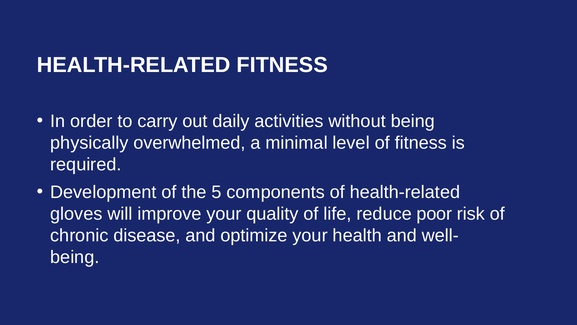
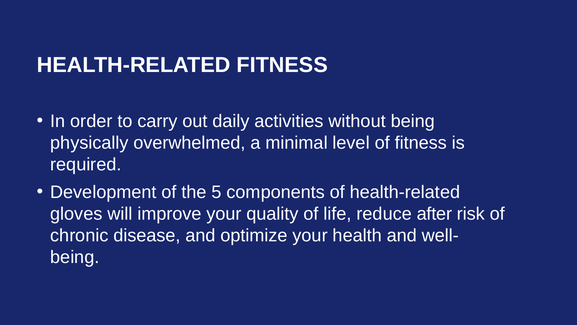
poor: poor -> after (434, 214)
